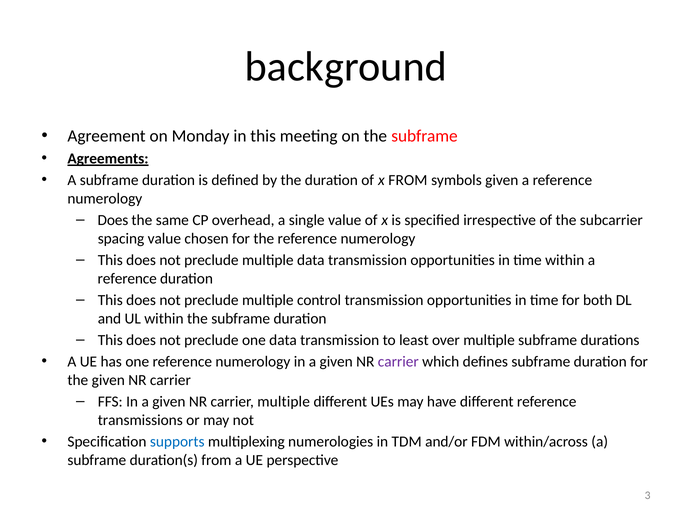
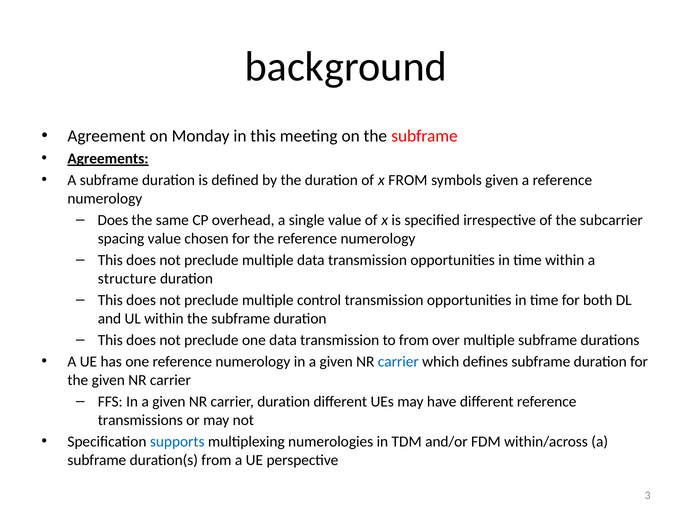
reference: reference -> structure (127, 279)
to least: least -> from (414, 340)
carrier colour: purple -> blue (398, 362)
carrier multiple: multiple -> duration (284, 402)
